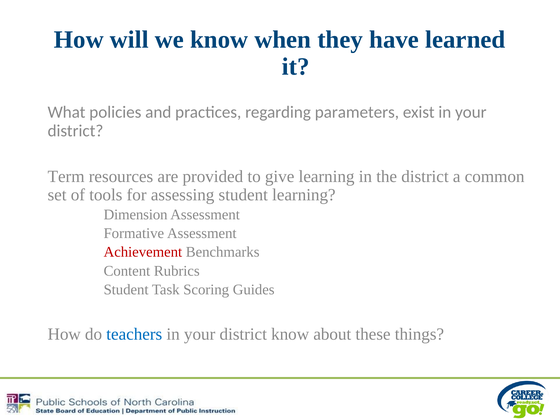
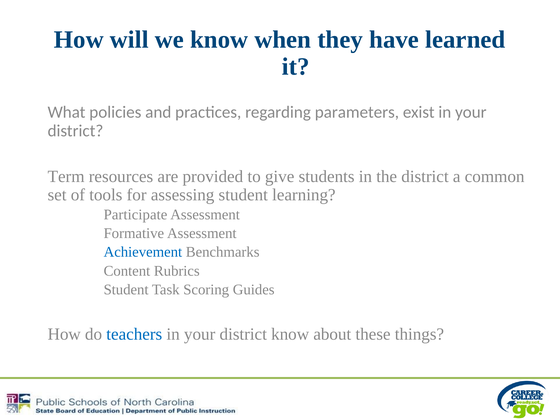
give learning: learning -> students (327, 176)
Dimension: Dimension -> Participate (135, 215)
Achievement colour: red -> blue (143, 252)
